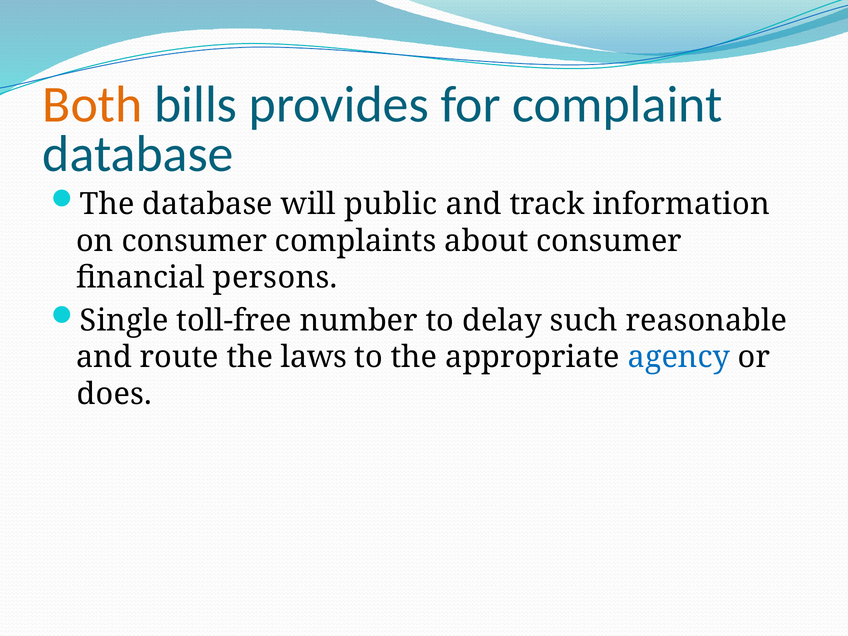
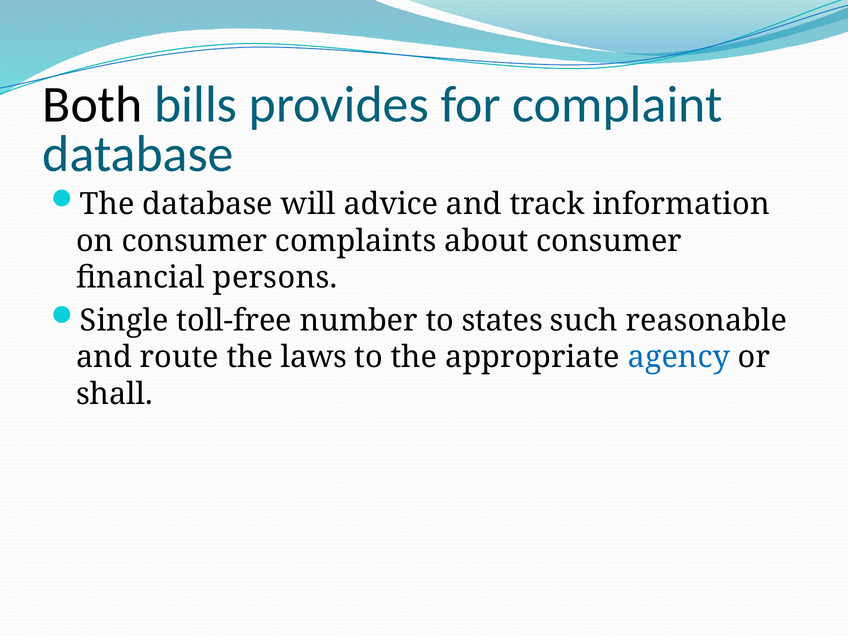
Both colour: orange -> black (92, 104)
public: public -> advice (391, 204)
delay: delay -> states (502, 320)
does: does -> shall (115, 394)
